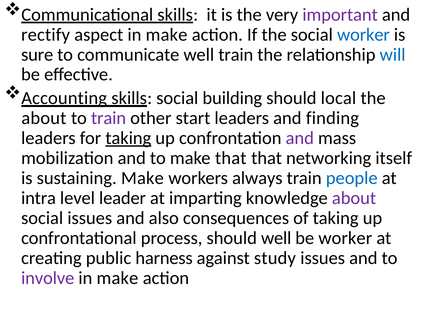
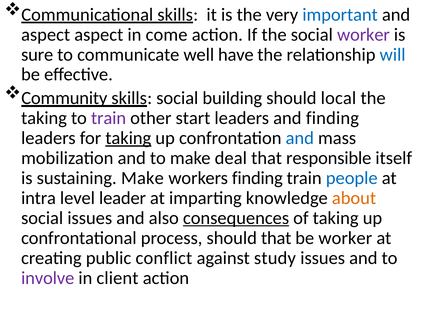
important colour: purple -> blue (340, 15)
rectify: rectify -> aspect (46, 35)
aspect in make: make -> come (167, 35)
worker colour: blue -> purple (363, 35)
well train: train -> have (236, 55)
Accounting: Accounting -> Community (64, 98)
about: about -> taking (44, 118)
and colour: purple -> blue (300, 138)
make that: that -> deal (231, 158)
networking: networking -> responsible (329, 158)
workers always: always -> finding (257, 178)
about colour: purple -> orange (354, 198)
consequences underline: none -> present (236, 218)
should well: well -> that (276, 238)
harness: harness -> conflict (164, 258)
make: make -> client (117, 278)
